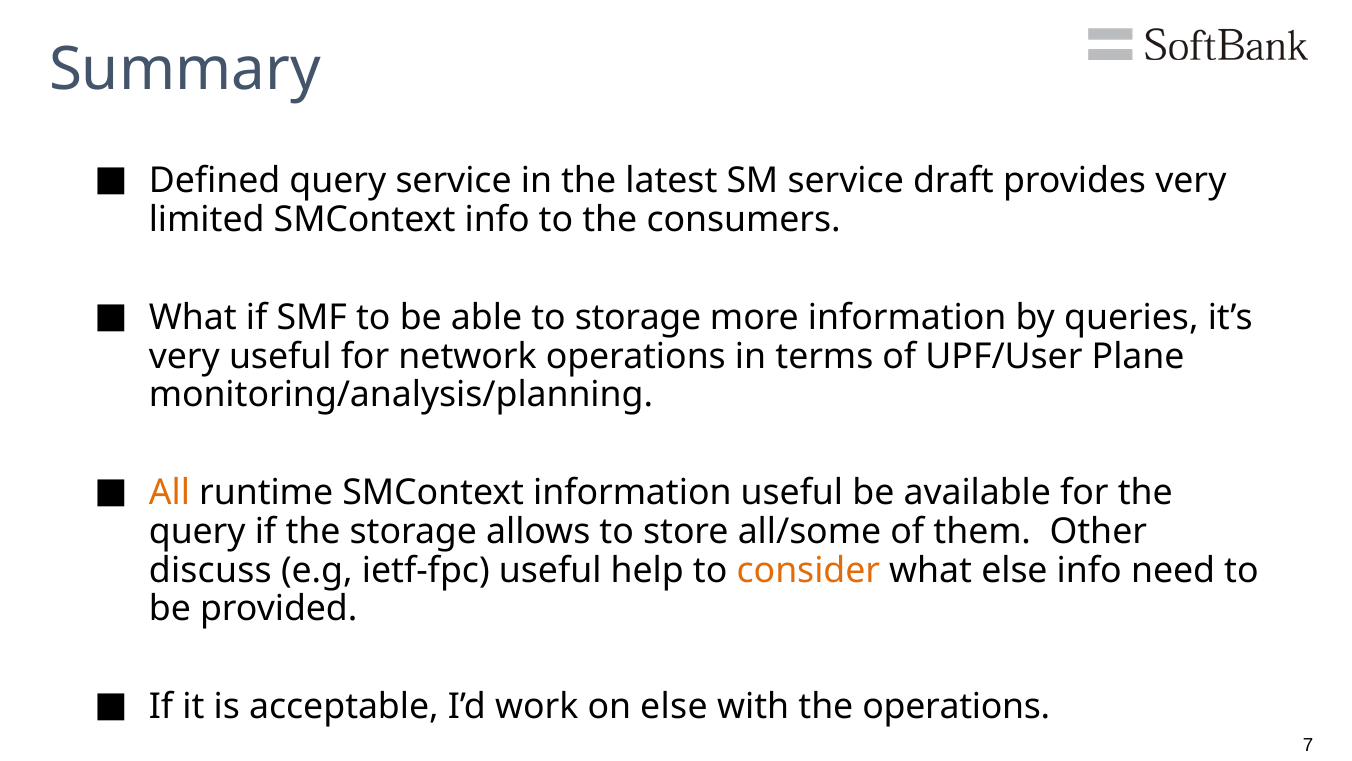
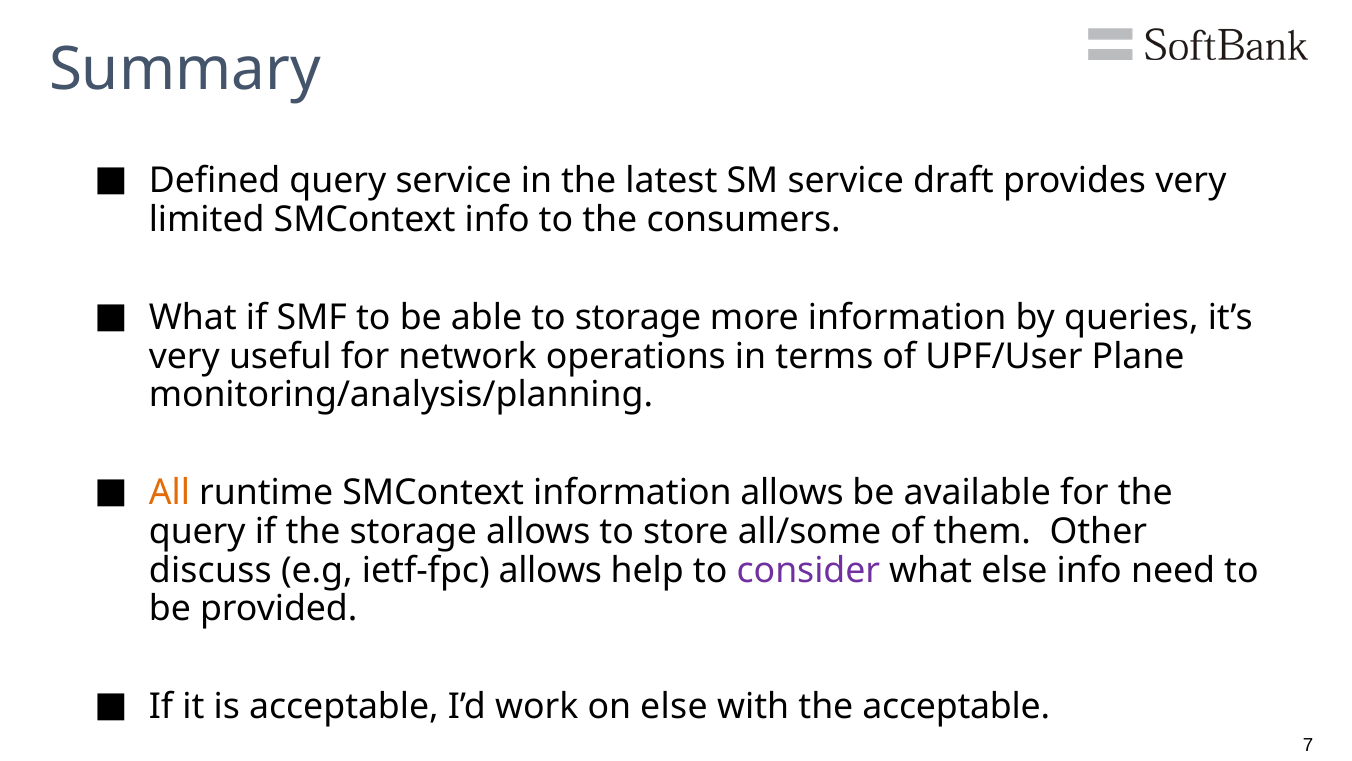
information useful: useful -> allows (792, 493)
ietf-fpc useful: useful -> allows (550, 570)
consider colour: orange -> purple (808, 570)
the operations: operations -> acceptable (956, 707)
